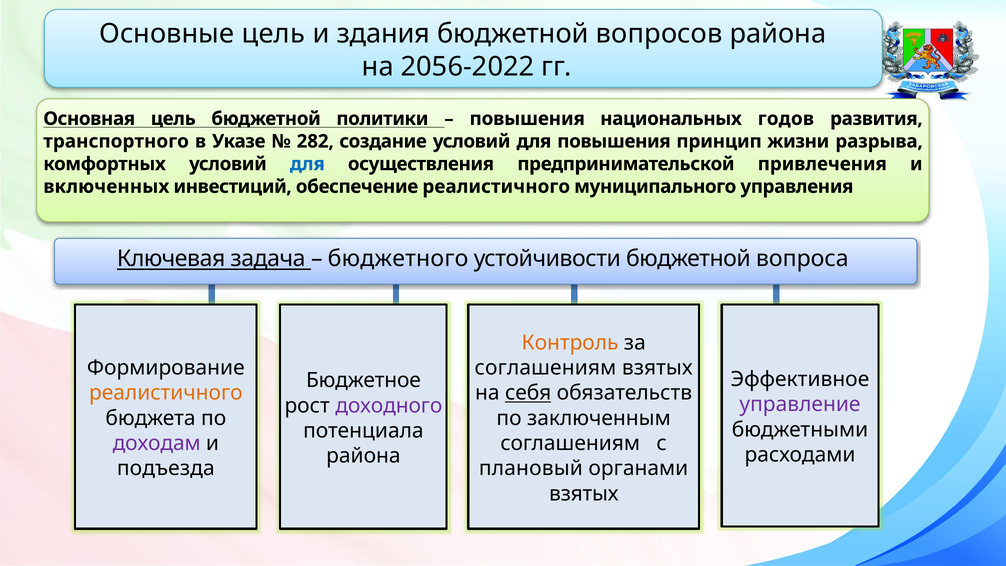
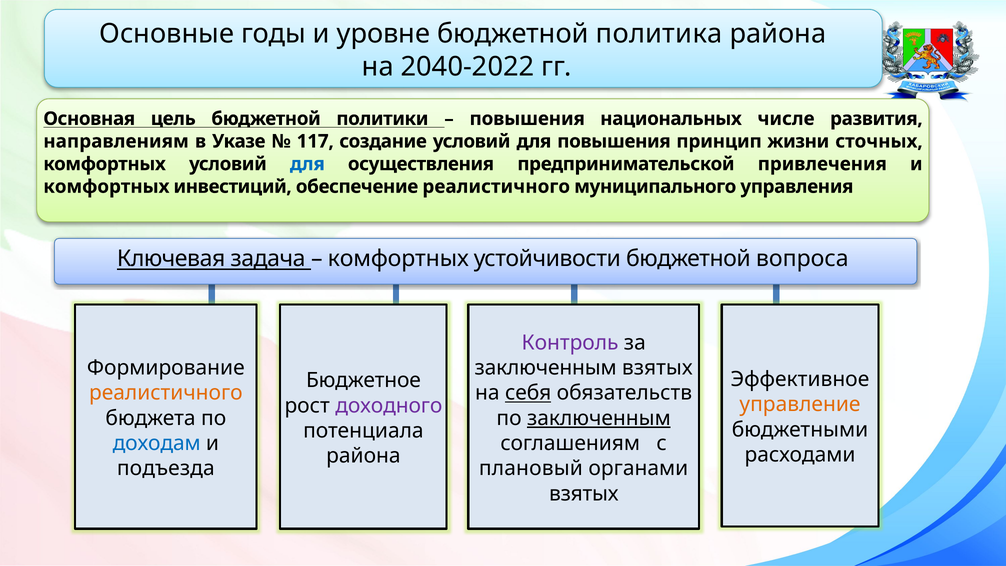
Основные цель: цель -> годы (274, 34)
здания: здания -> уровне (383, 34)
вопросов: вопросов -> политика (659, 34)
2056-2022: 2056-2022 -> 2040-2022 (468, 67)
годов: годов -> числе (786, 119)
транспортного: транспортного -> направлениям (116, 141)
282: 282 -> 117 (315, 141)
разрыва: разрыва -> сточных (879, 141)
включенных: включенных -> комфортных (106, 187)
бюджетного: бюджетного -> комфортных (398, 259)
Контроль colour: orange -> purple (570, 343)
соглашениям: соглашениям -> заключенным (546, 368)
управление colour: purple -> orange (800, 404)
заключенным underline: none -> present (599, 418)
доходам colour: purple -> blue (157, 443)
